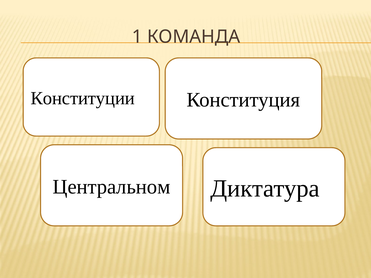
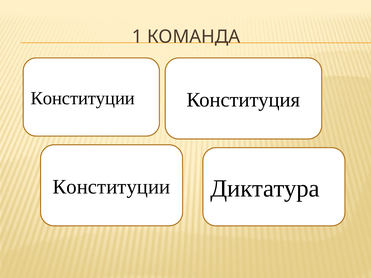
Центральном: Центральном -> Конституции (111, 187)
